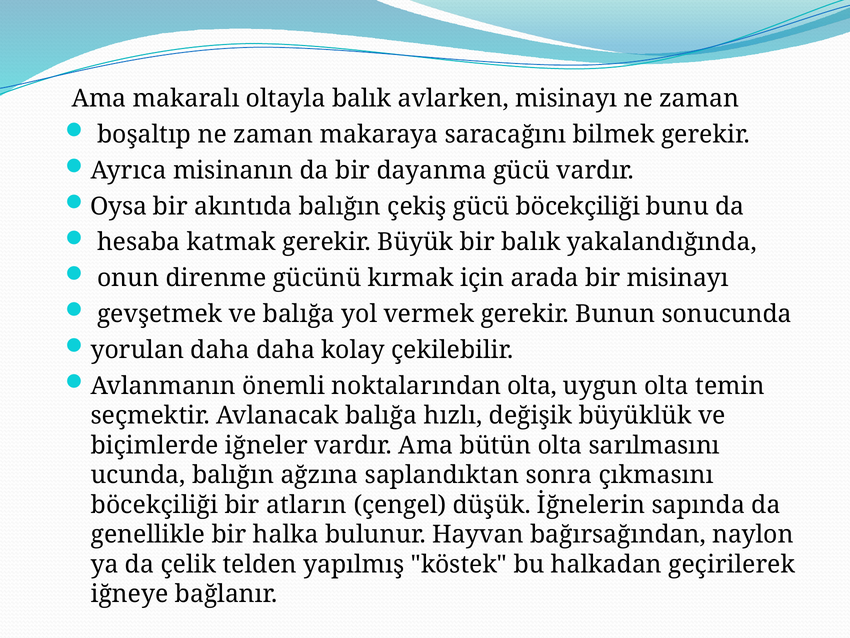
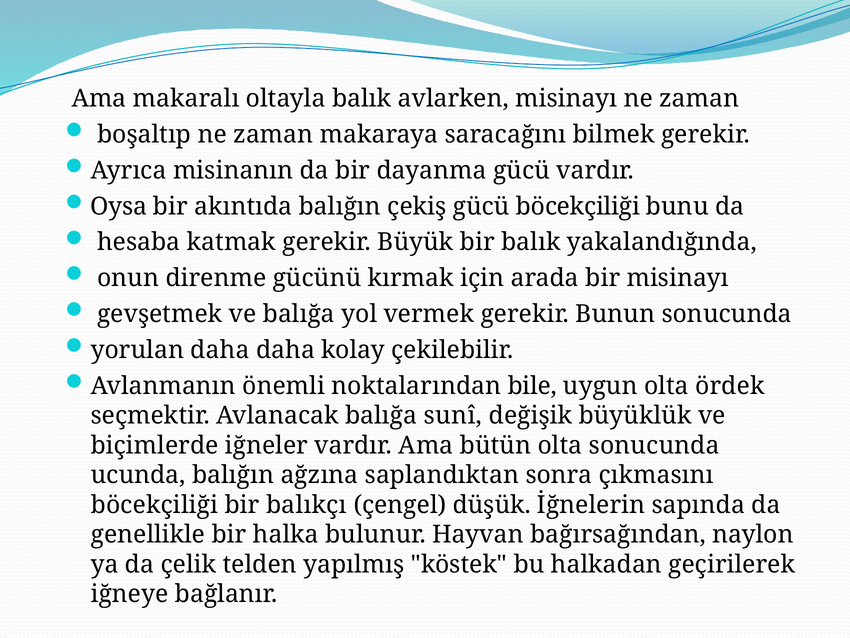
noktalarından olta: olta -> bile (532, 386)
temin: temin -> ördek (730, 386)
hızlı: hızlı -> sunî (453, 415)
olta sarılmasını: sarılmasını -> sonucunda (654, 445)
atların: atların -> balıkçı (306, 505)
